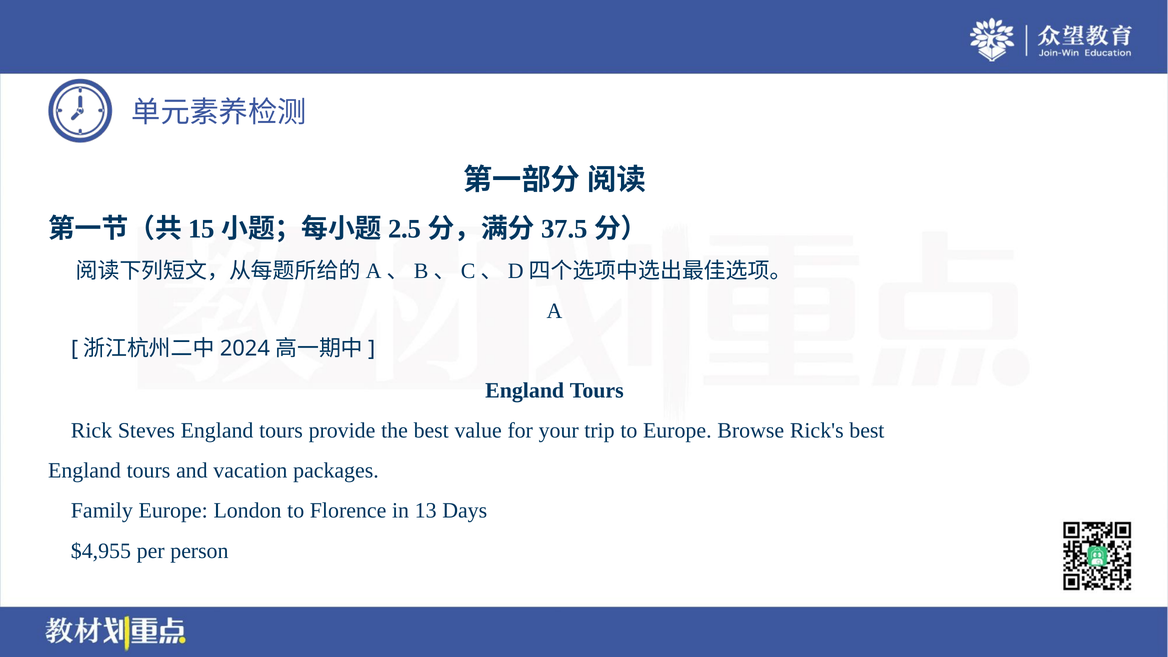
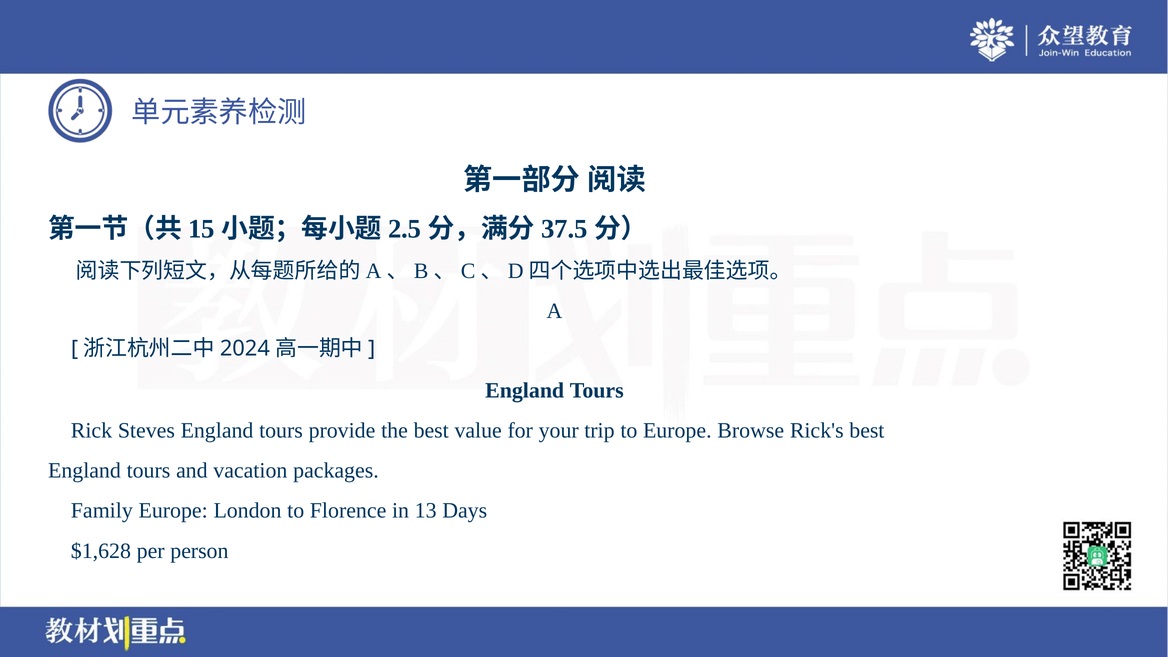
$4,955: $4,955 -> $1,628 (101, 551)
